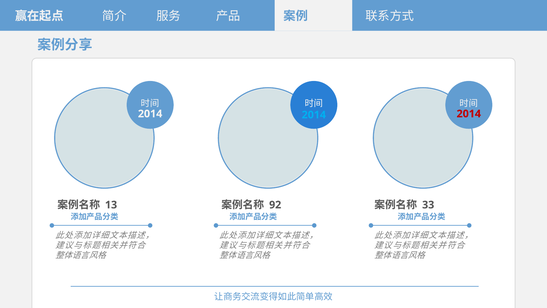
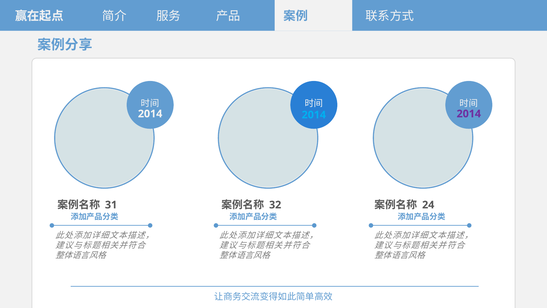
2014 colour: red -> purple (469, 114)
13: 13 -> 31 (111, 205)
92: 92 -> 32 (275, 205)
33: 33 -> 24 (428, 205)
